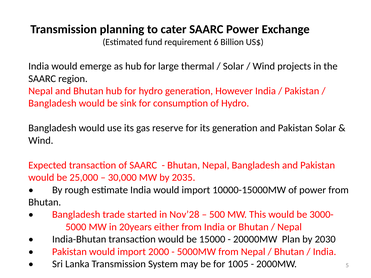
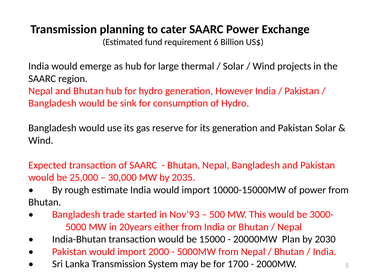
Nov’28: Nov’28 -> Nov’93 (184, 215)
1005: 1005 -> 1700 (238, 264)
